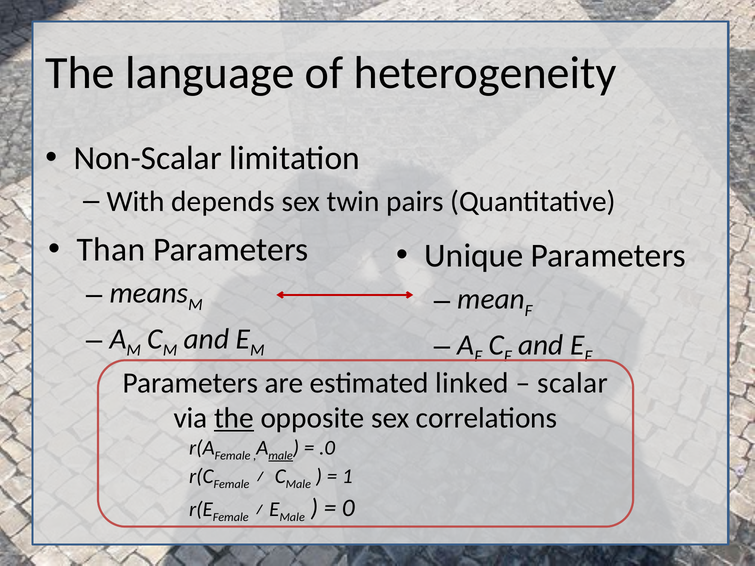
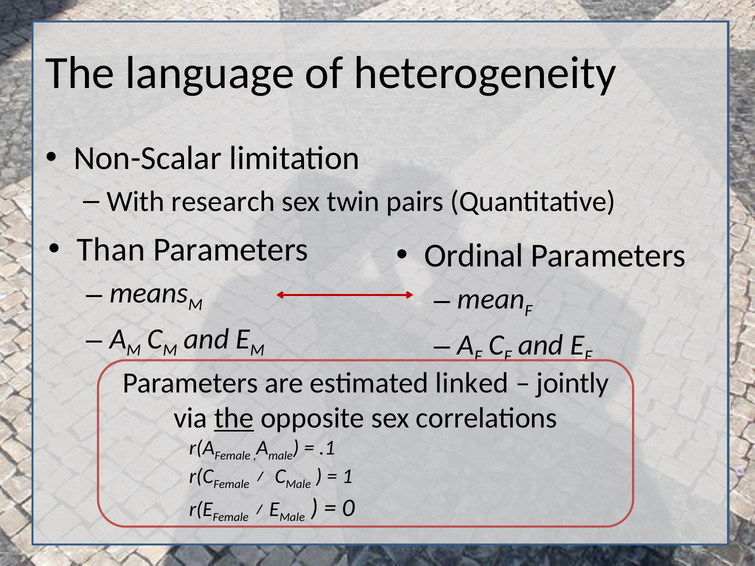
depends: depends -> research (223, 202)
Unique: Unique -> Ordinal (474, 256)
scalar: scalar -> jointly (573, 383)
male underline: present -> none (281, 456)
.0: .0 -> .1 (327, 448)
